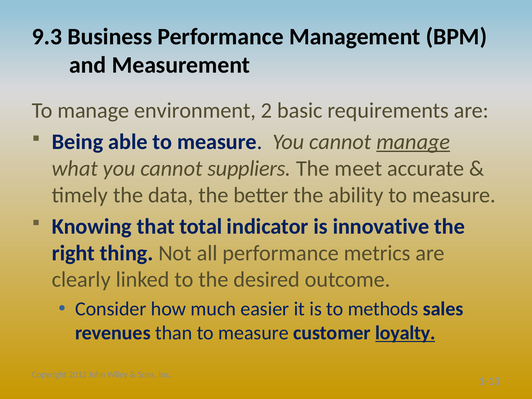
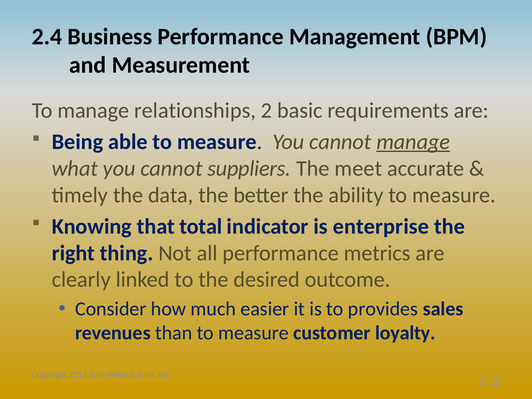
9.3: 9.3 -> 2.4 (47, 37)
environment: environment -> relationships (195, 111)
innovative: innovative -> enterprise (381, 226)
methods: methods -> provides (383, 309)
loyalty underline: present -> none (405, 333)
